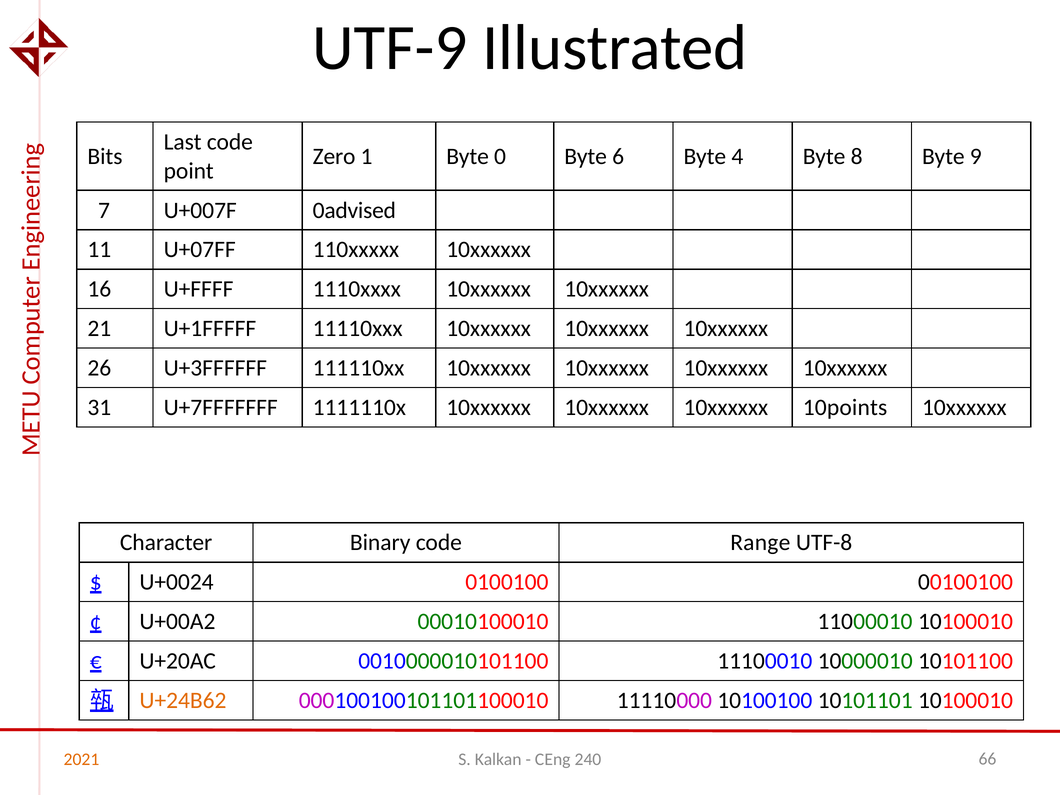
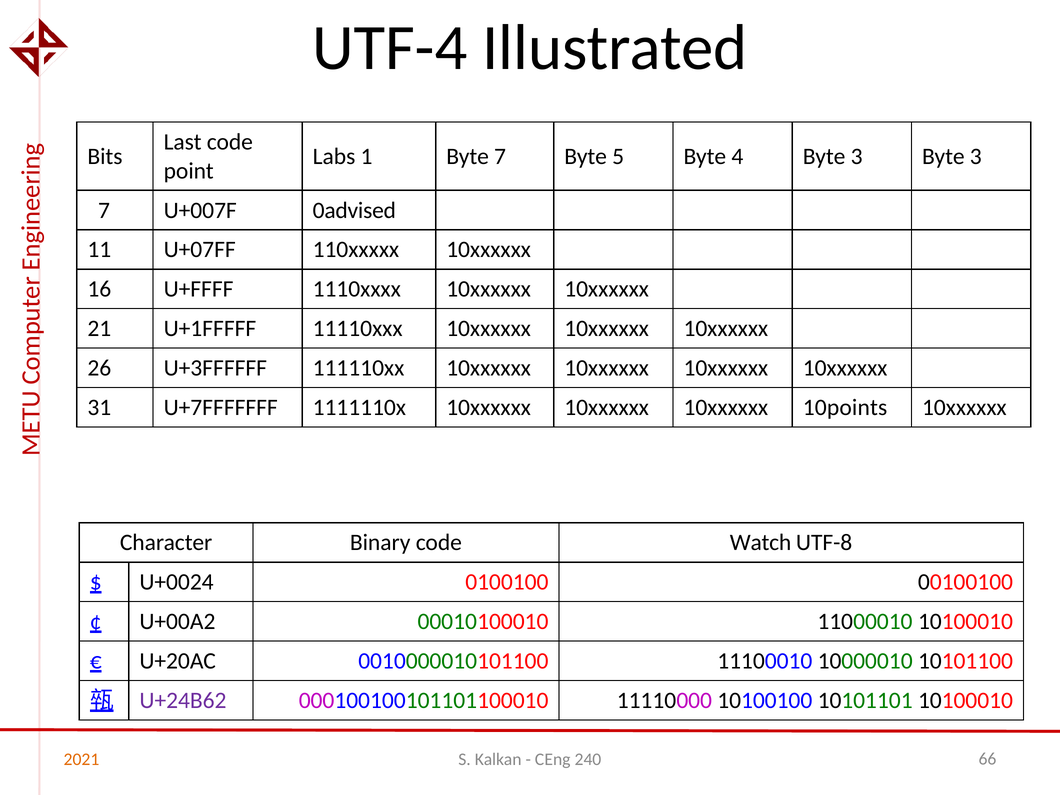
UTF-9: UTF-9 -> UTF-4 (390, 48)
Zero: Zero -> Labs (334, 156)
Byte 0: 0 -> 7 (500, 156)
6: 6 -> 5 (618, 156)
4 Byte 8: 8 -> 3 (857, 156)
9: 9 -> 3 (976, 156)
Range: Range -> Watch (761, 543)
U+24B62 colour: orange -> purple (183, 700)
